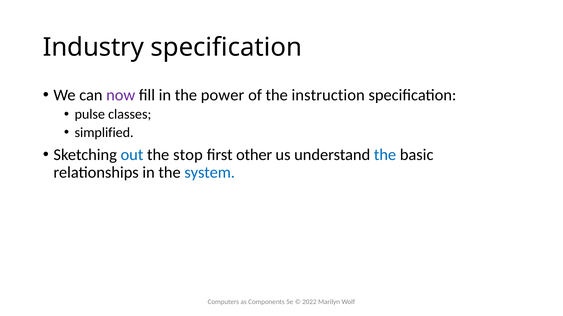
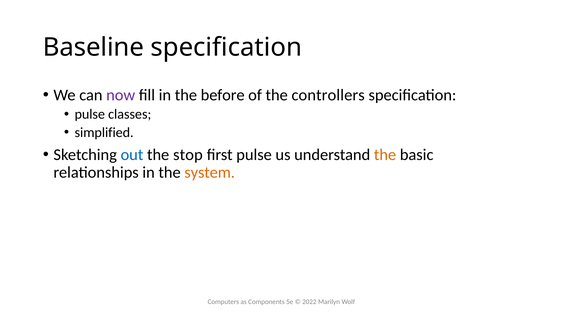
Industry: Industry -> Baseline (93, 47)
power: power -> before (223, 95)
instruction: instruction -> controllers (328, 95)
first other: other -> pulse (254, 155)
the colour: blue -> orange (385, 155)
system colour: blue -> orange (210, 173)
